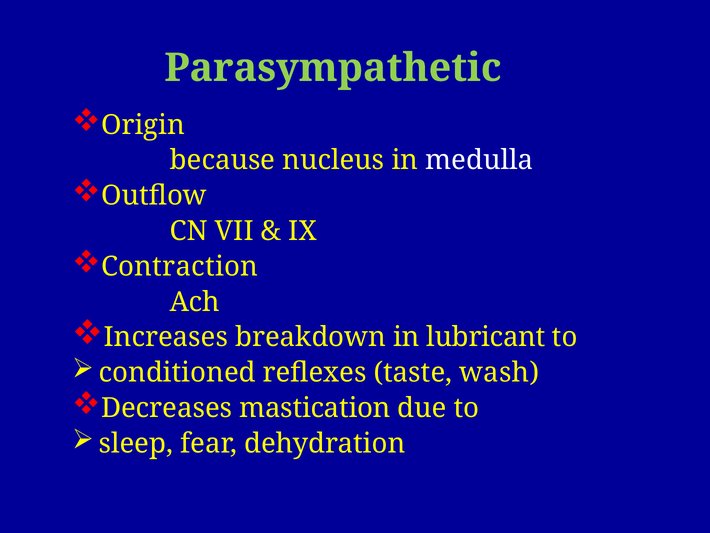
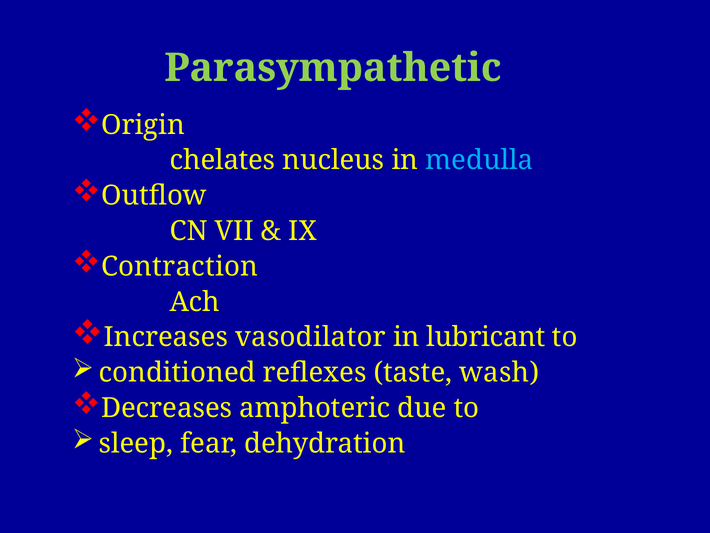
because: because -> chelates (223, 160)
medulla colour: white -> light blue (479, 160)
breakdown: breakdown -> vasodilator (310, 337)
mastication: mastication -> amphoteric (315, 408)
